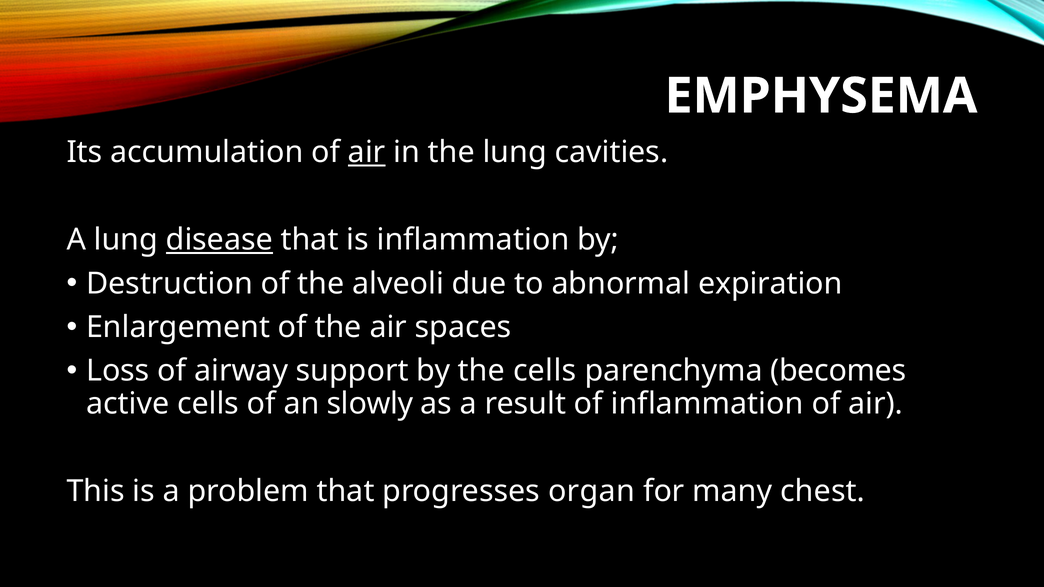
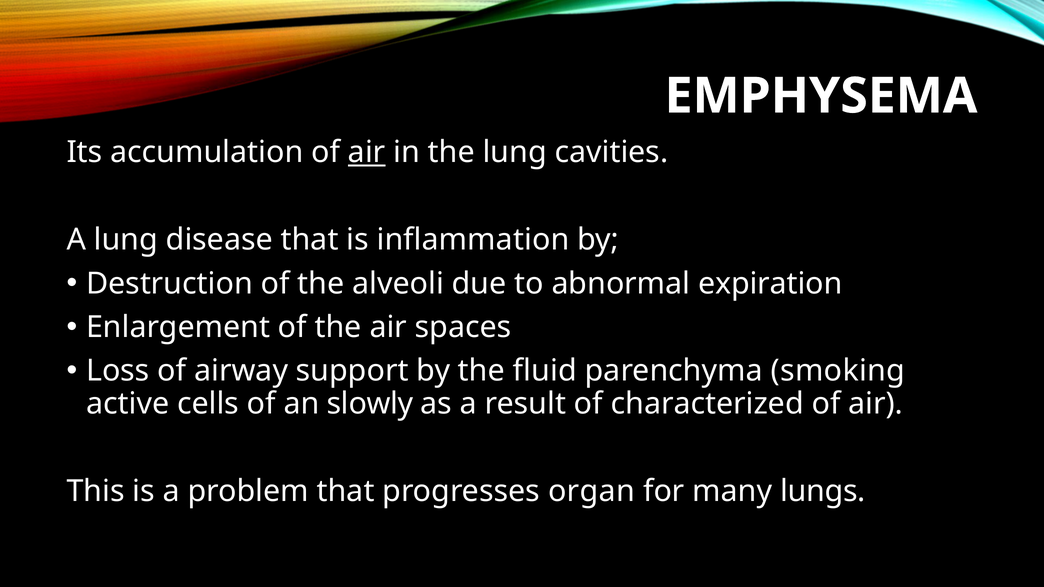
disease underline: present -> none (219, 240)
the cells: cells -> fluid (545, 371)
becomes: becomes -> smoking (838, 371)
of inflammation: inflammation -> characterized (707, 404)
chest: chest -> lungs (823, 491)
